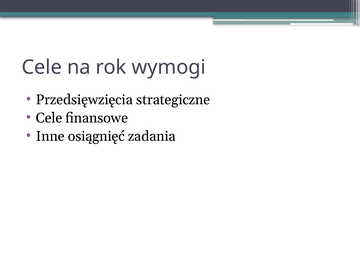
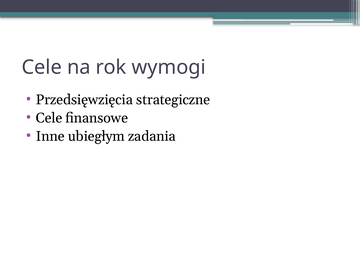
osiągnięć: osiągnięć -> ubiegłym (96, 136)
